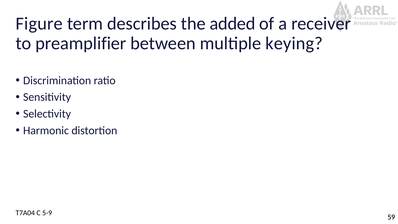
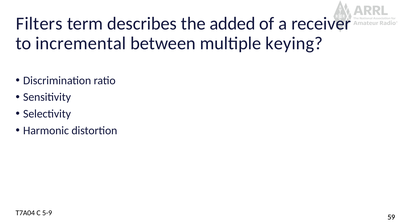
Figure: Figure -> Filters (39, 24)
preamplifier: preamplifier -> incremental (81, 43)
